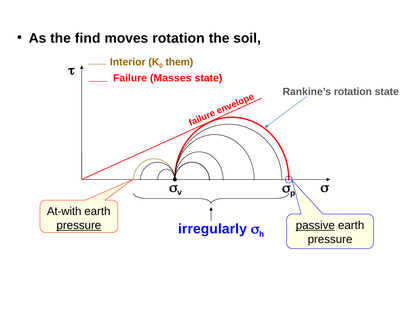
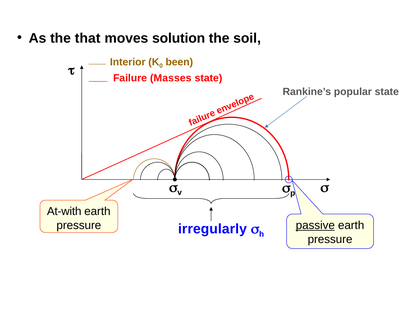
find: find -> that (88, 38)
moves rotation: rotation -> solution (179, 38)
them: them -> been (179, 62)
Rankine’s rotation: rotation -> popular (353, 91)
pressure underline: present -> none (79, 225)
